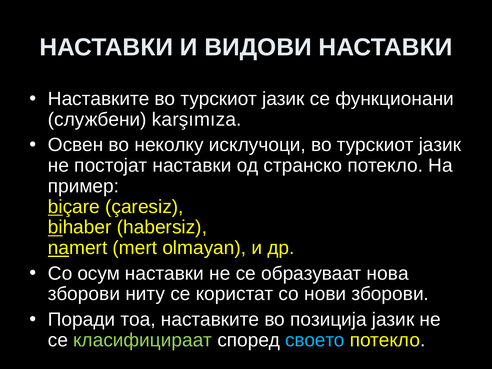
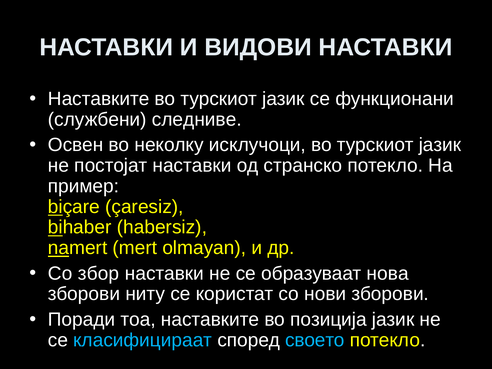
karşımıza: karşımıza -> следниве (197, 119)
осум: осум -> збор (99, 273)
класифицираат colour: light green -> light blue (143, 340)
